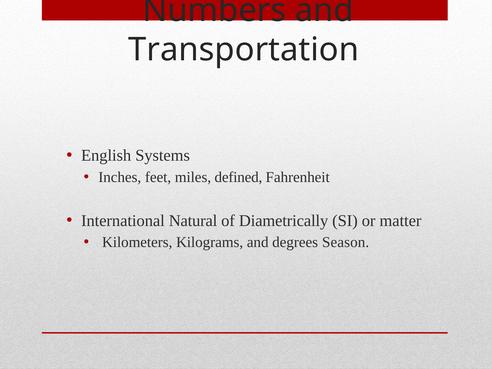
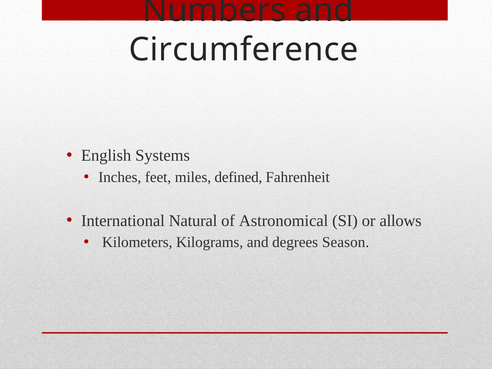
Transportation: Transportation -> Circumference (244, 50)
Diametrically: Diametrically -> Astronomical (284, 221)
matter: matter -> allows (401, 221)
